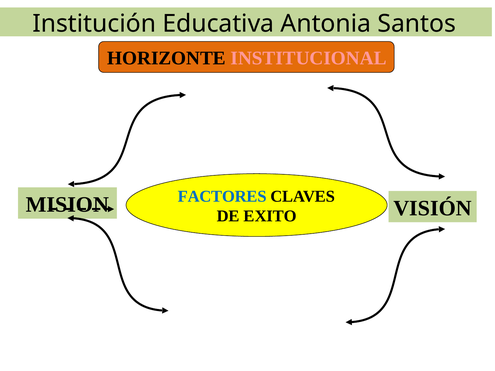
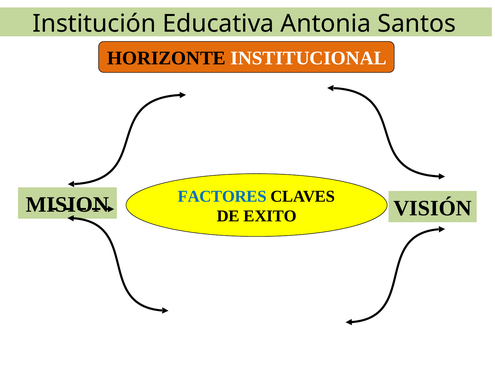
INSTITUCIONAL colour: pink -> white (309, 58)
